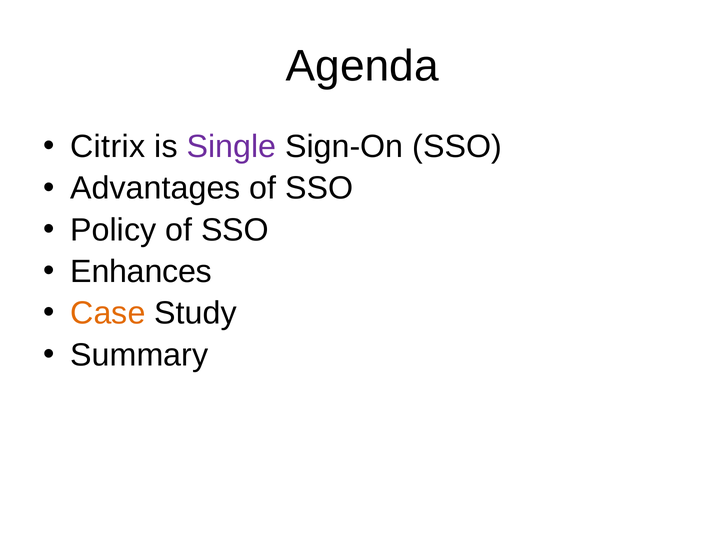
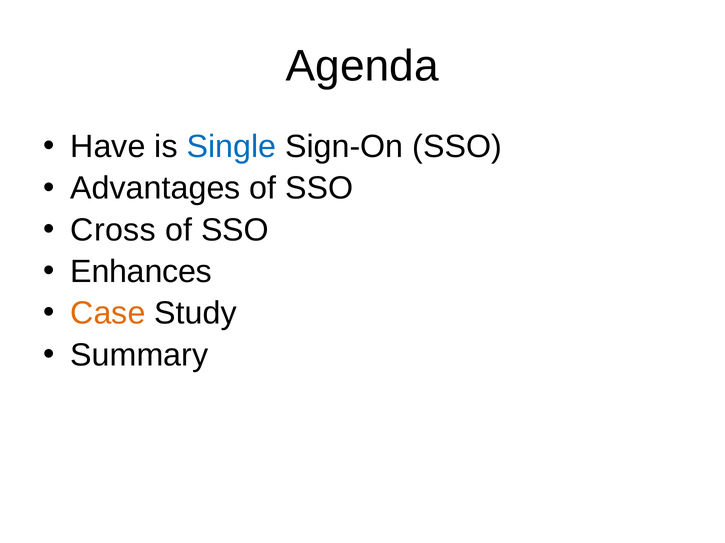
Citrix: Citrix -> Have (108, 147)
Single colour: purple -> blue (231, 147)
Policy: Policy -> Cross (113, 230)
